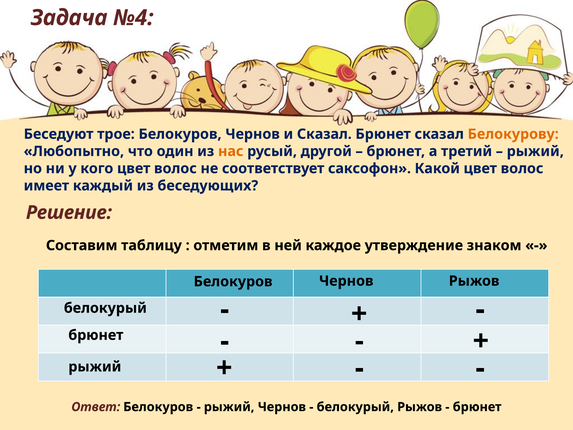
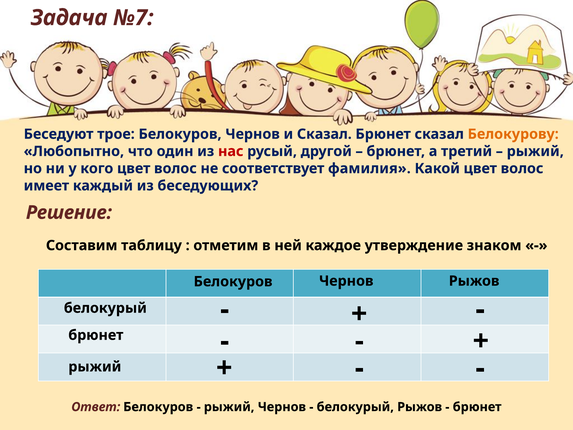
№4: №4 -> №7 (133, 18)
нас colour: orange -> red (231, 151)
саксофон: саксофон -> фамилия (369, 168)
